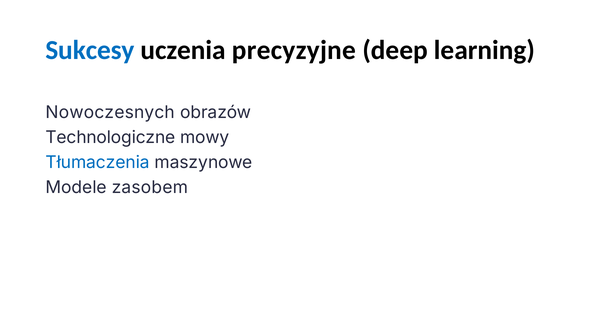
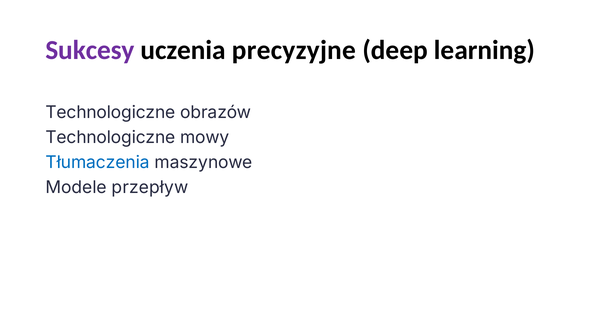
Sukcesy colour: blue -> purple (90, 50)
Nowoczesnych: Nowoczesnych -> Technologiczne (110, 112)
zasobem: zasobem -> przepływ (150, 187)
